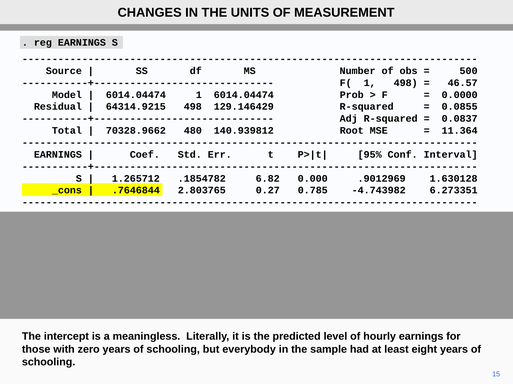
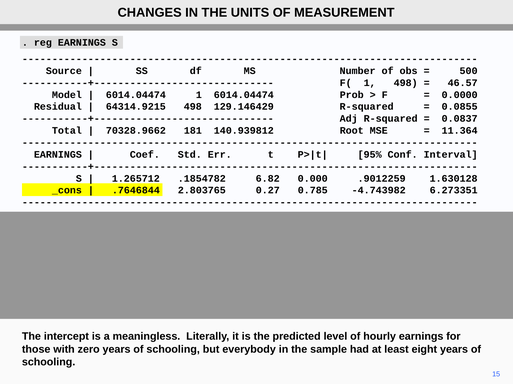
480: 480 -> 181 (193, 131)
.9012969: .9012969 -> .9012259 (382, 179)
